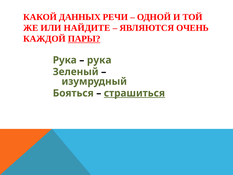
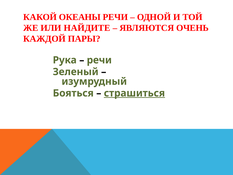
ДАННЫХ: ДАННЫХ -> ОКЕАНЫ (80, 17)
ПАРЫ underline: present -> none (84, 39)
рука: рука -> речи (99, 60)
